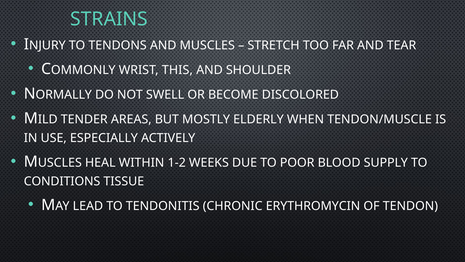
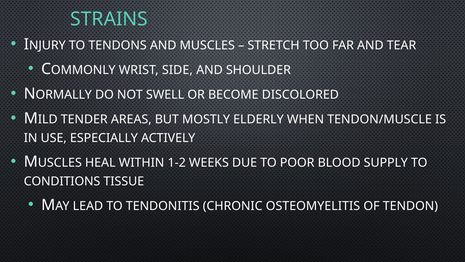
THIS: THIS -> SIDE (177, 70)
ERYTHROMYCIN: ERYTHROMYCIN -> OSTEOMYELITIS (313, 206)
